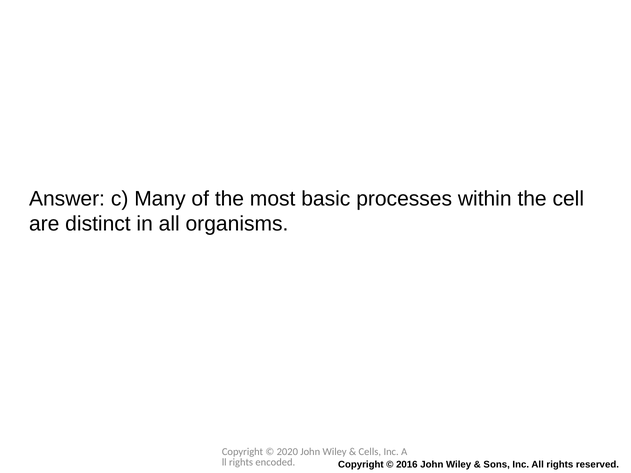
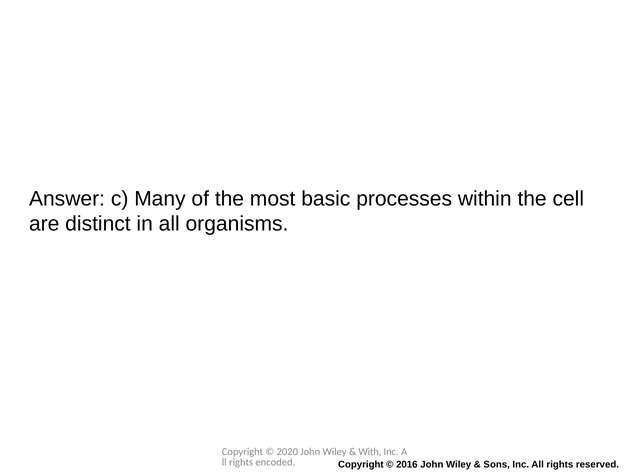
Cells: Cells -> With (370, 452)
